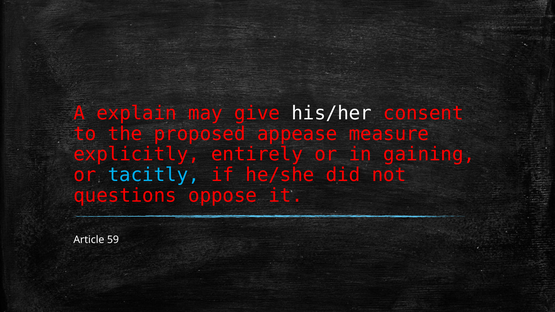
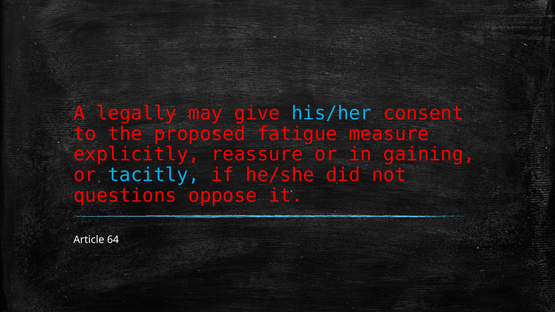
explain: explain -> legally (137, 113)
his/her colour: white -> light blue (332, 113)
appease: appease -> fatigue (297, 134)
entirely: entirely -> reassure (257, 154)
59: 59 -> 64 (113, 240)
